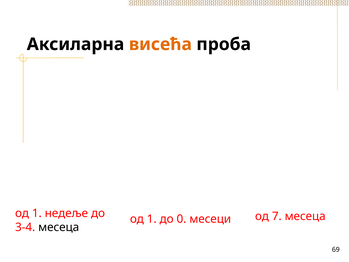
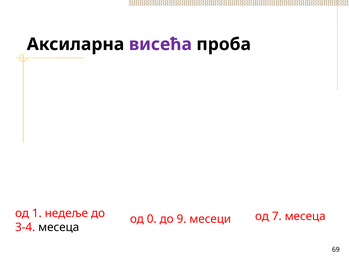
висећа colour: orange -> purple (160, 44)
1: 1 -> 0 (152, 219)
0: 0 -> 9 (181, 219)
